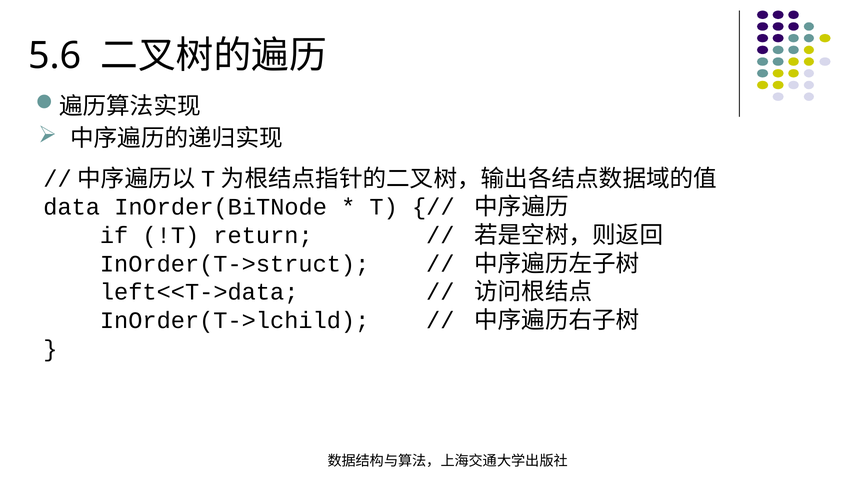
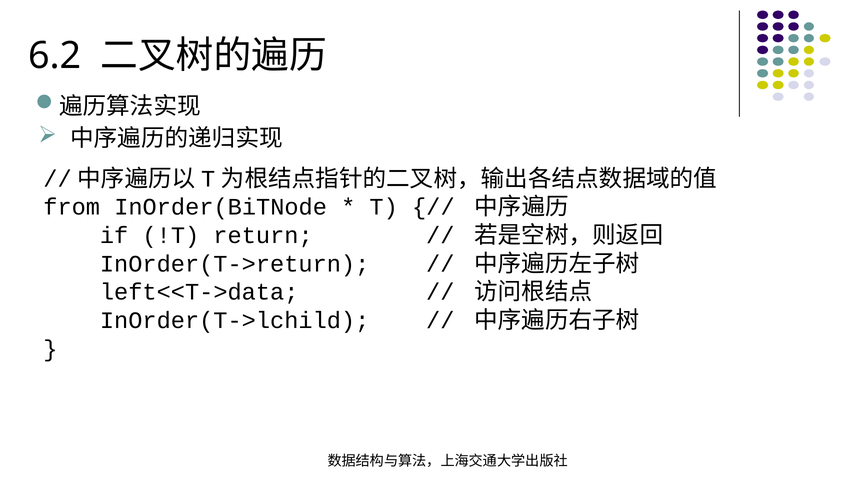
5.6: 5.6 -> 6.2 (55, 56)
data: data -> from (72, 207)
InOrder(T->struct: InOrder(T->struct -> InOrder(T->return (235, 264)
